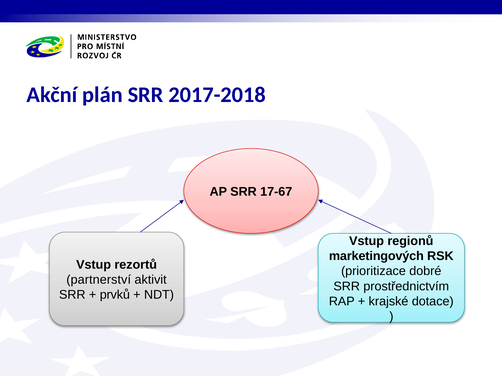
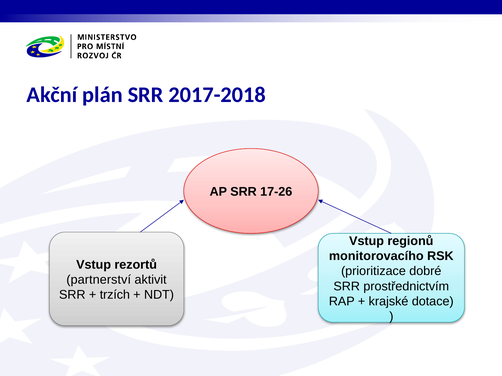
17-67: 17-67 -> 17-26 (276, 192)
marketingových: marketingových -> monitorovacího (376, 256)
prvků: prvků -> trzích (115, 295)
